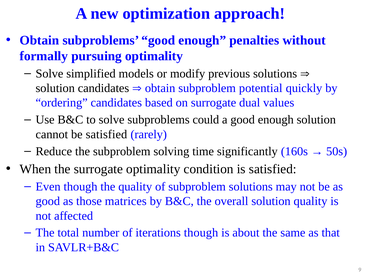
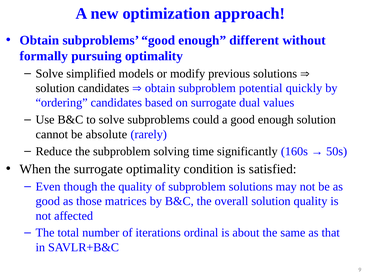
penalties: penalties -> different (254, 40)
be satisfied: satisfied -> absolute (106, 135)
iterations though: though -> ordinal (201, 233)
